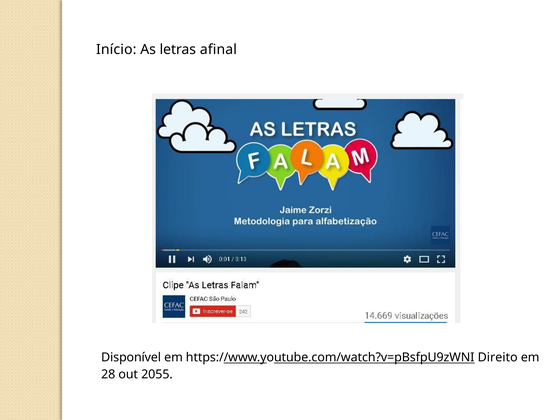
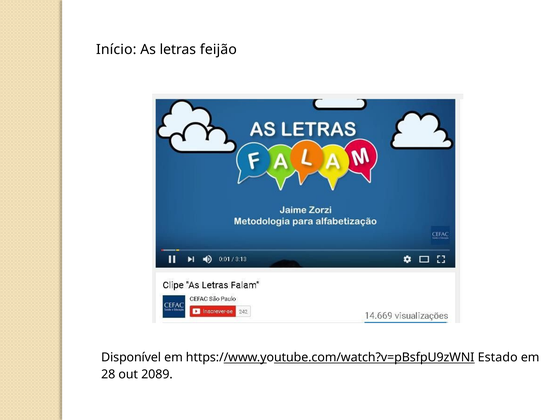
afinal: afinal -> feijão (218, 50)
Direito: Direito -> Estado (498, 357)
2055: 2055 -> 2089 (157, 374)
